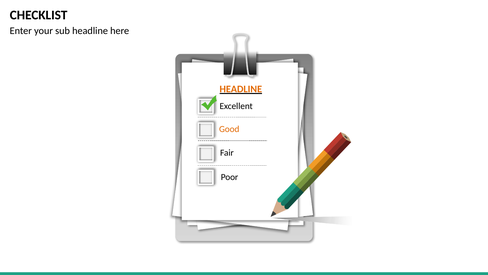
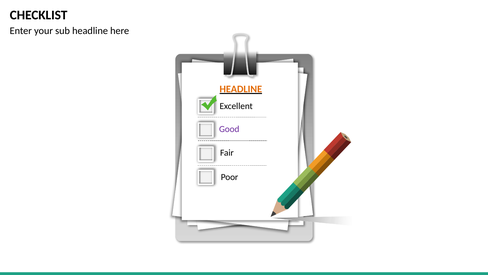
Good colour: orange -> purple (229, 129)
